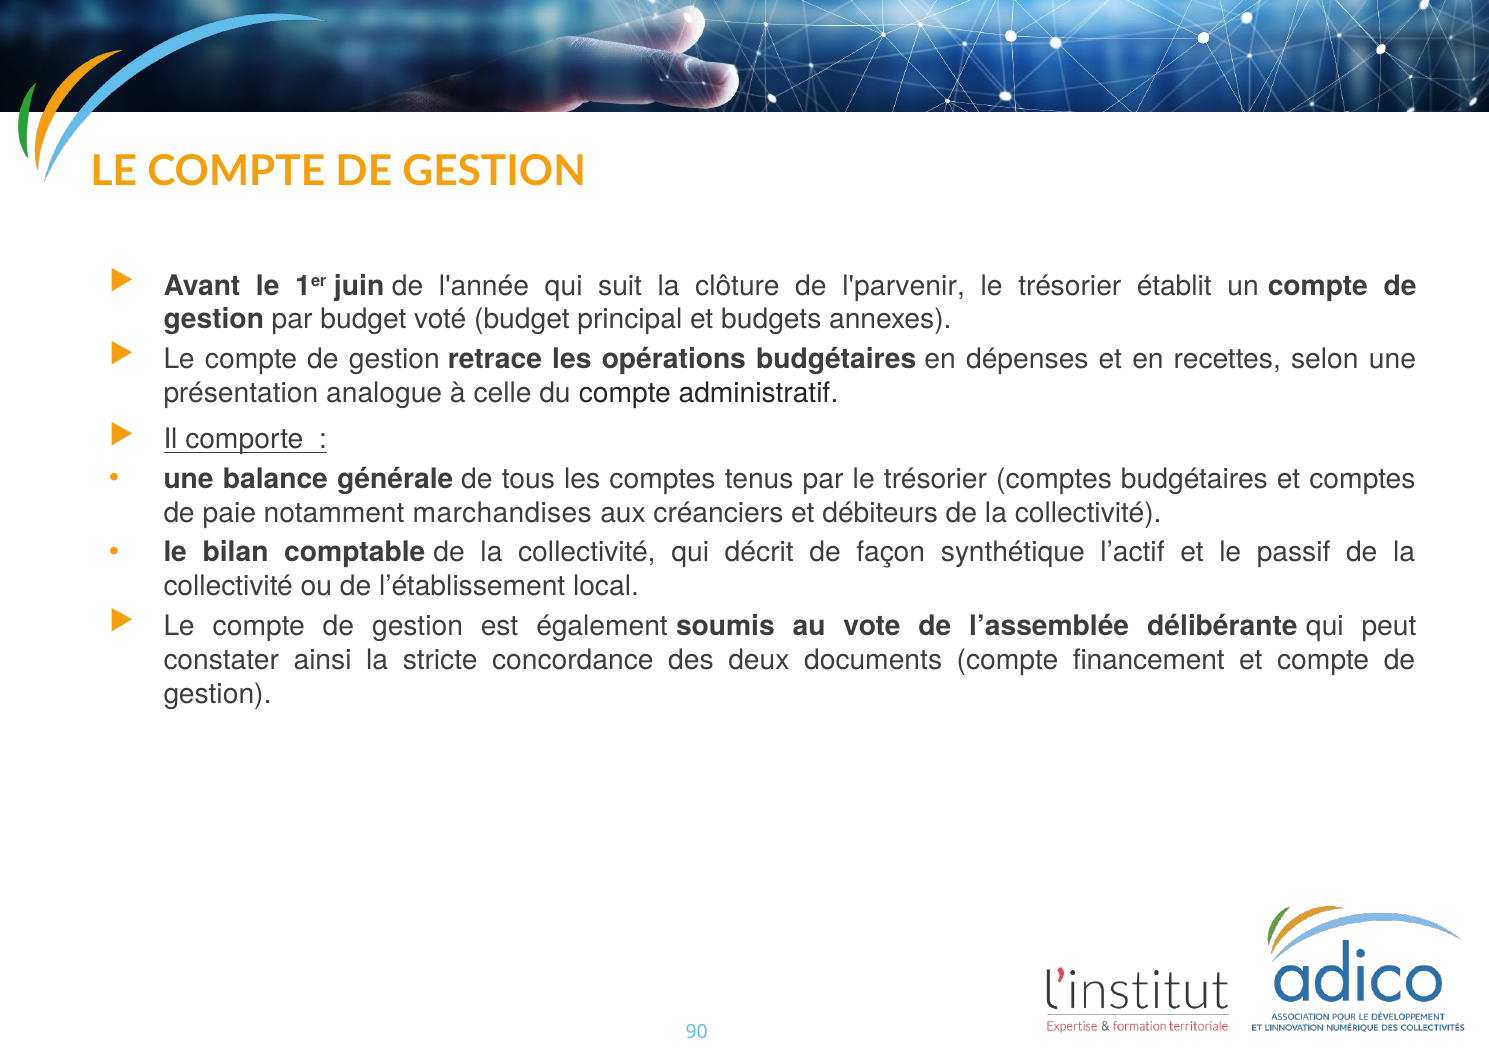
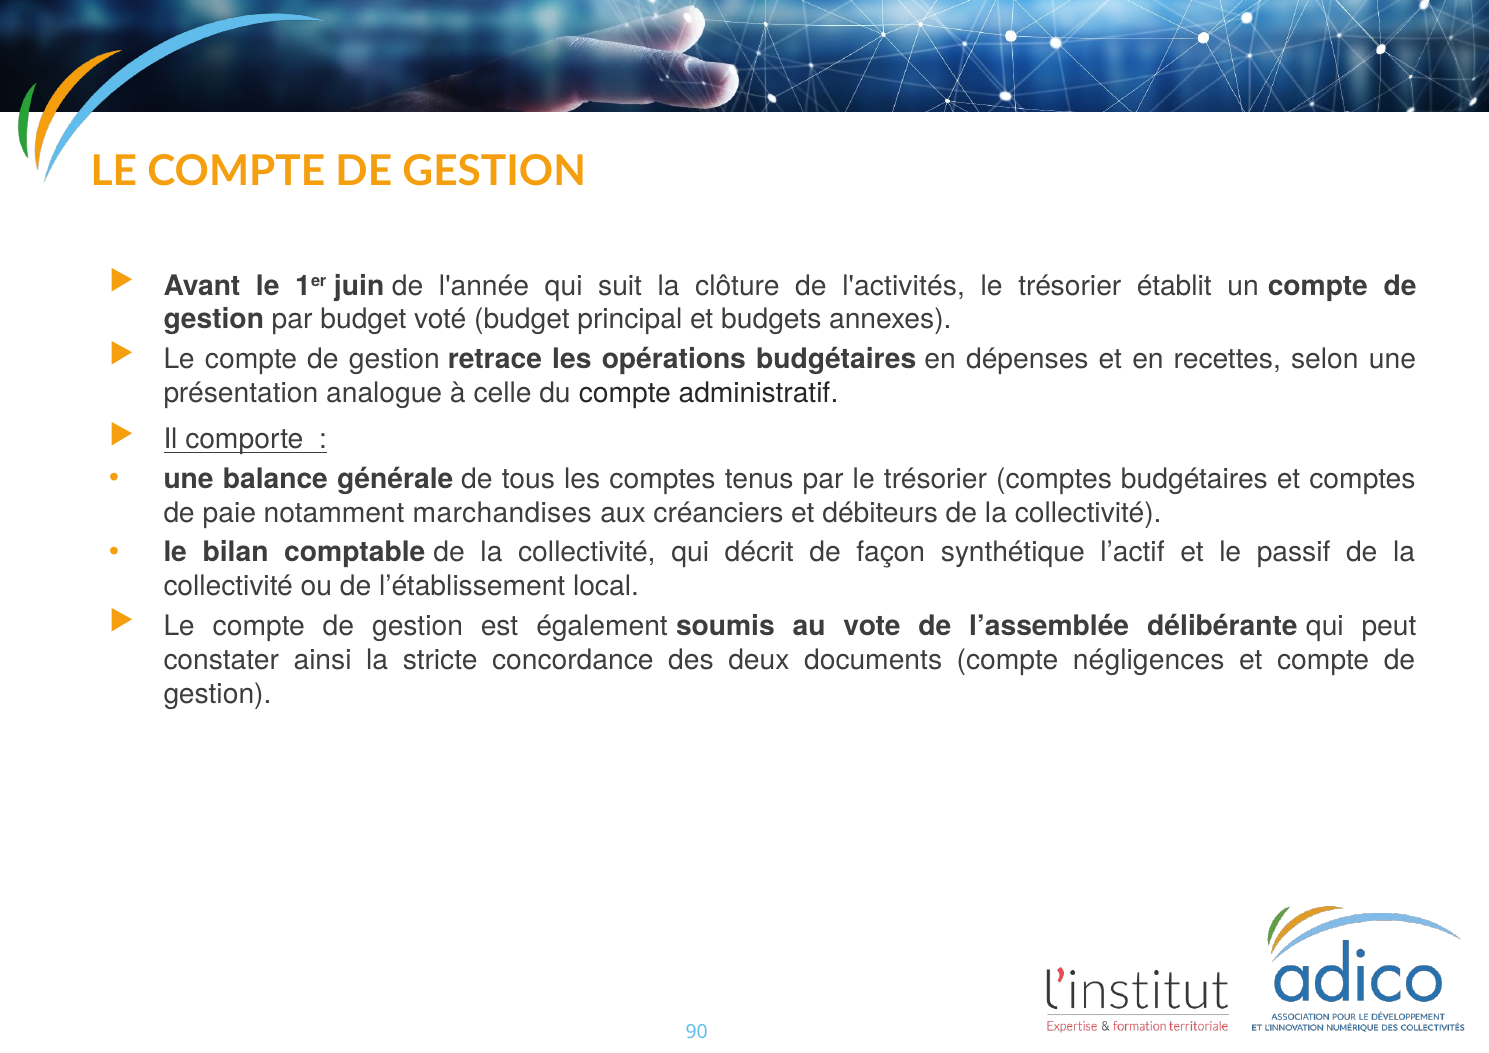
l'parvenir: l'parvenir -> l'activités (904, 286)
financement: financement -> négligences (1149, 660)
